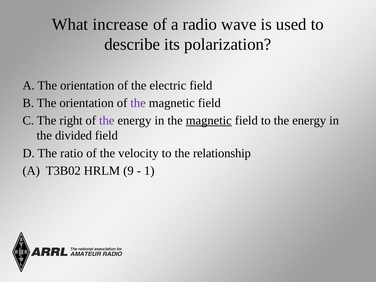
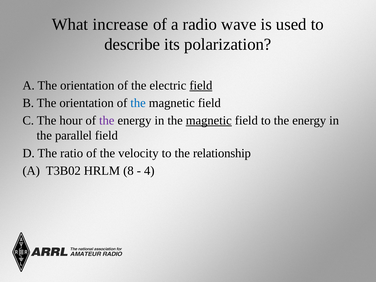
field underline: none -> present (201, 85)
the colour: purple -> blue (138, 103)
right: right -> hour (71, 121)
divided: divided -> parallel (73, 136)
9: 9 -> 8 (128, 171)
1: 1 -> 4 (149, 171)
